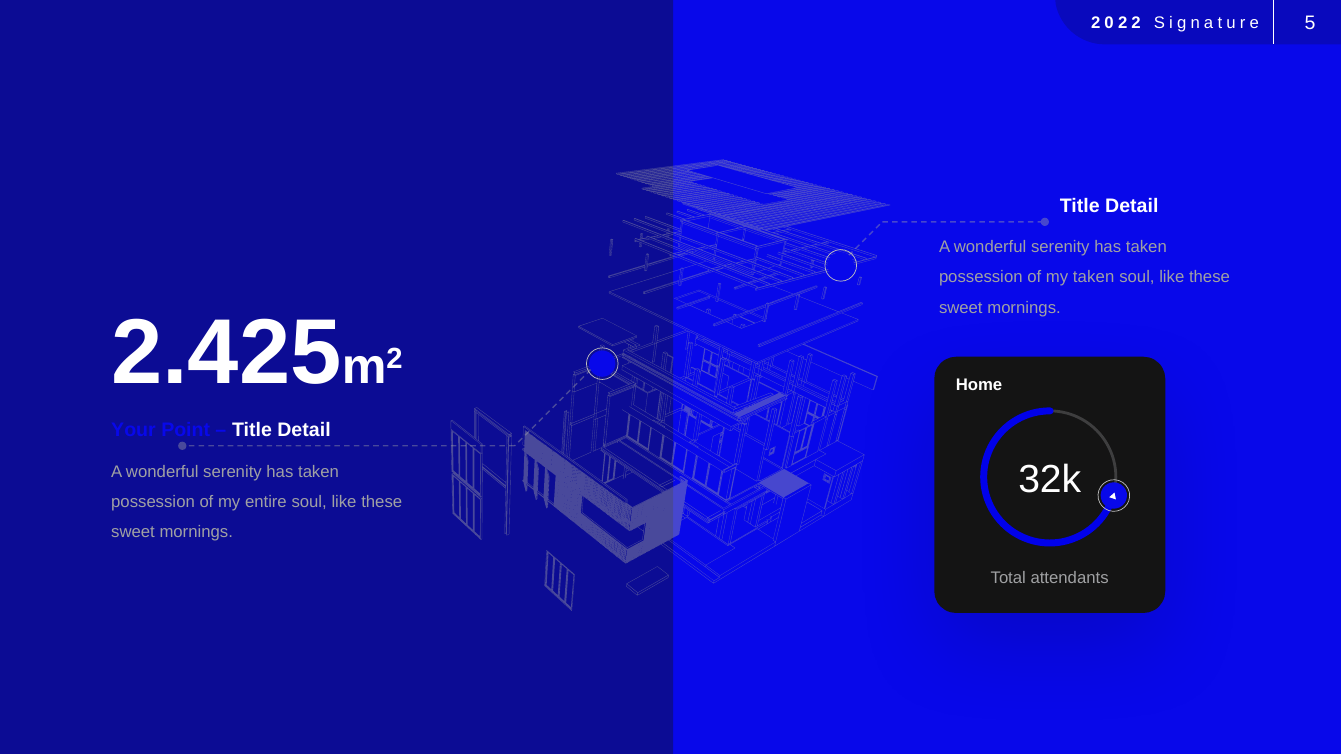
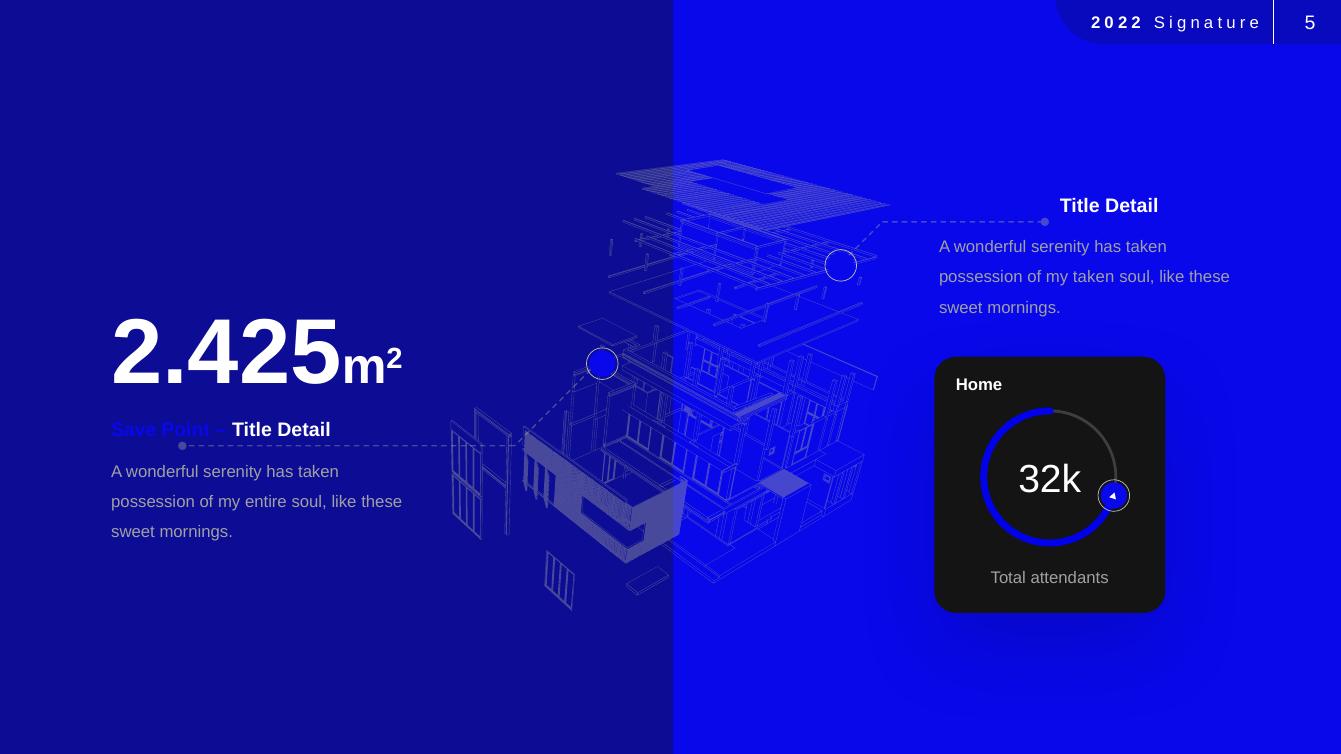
Your: Your -> Save (134, 430)
